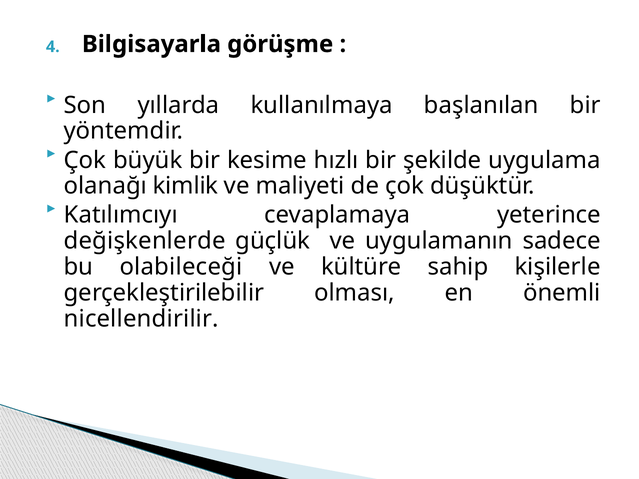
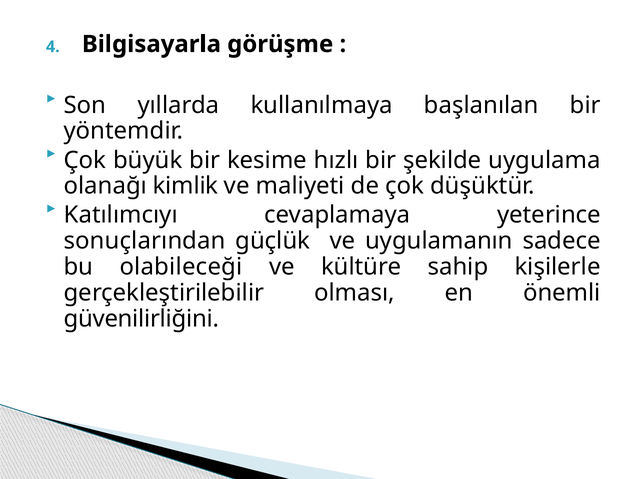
değişkenlerde: değişkenlerde -> sonuçlarından (145, 241)
nicellendirilir: nicellendirilir -> güvenilirliğini (141, 319)
